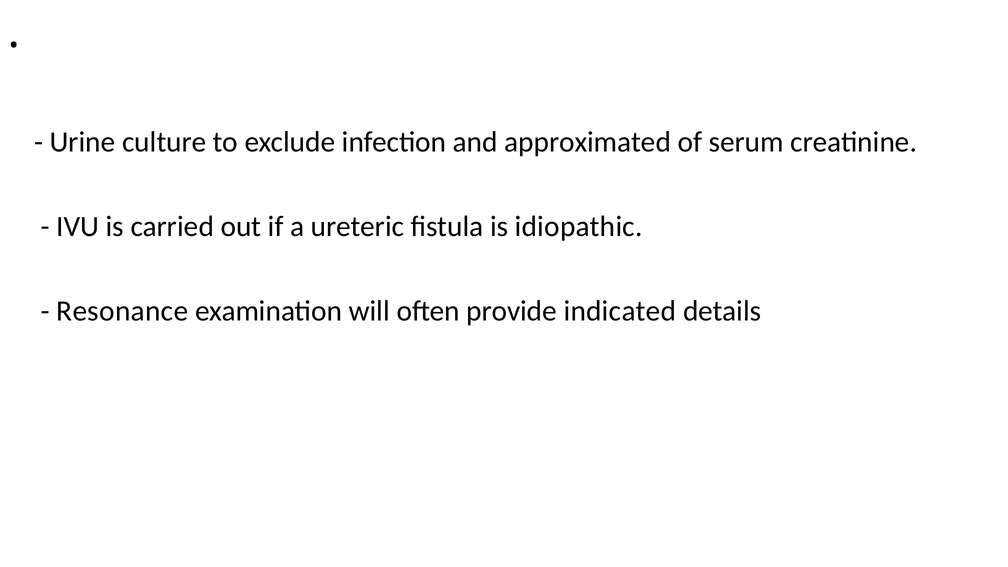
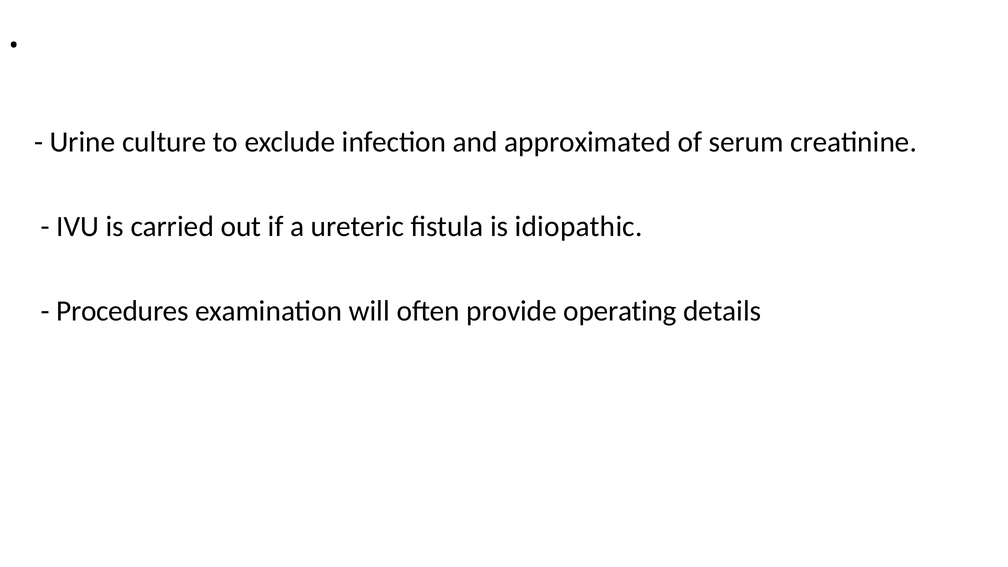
Resonance: Resonance -> Procedures (123, 311)
indicated: indicated -> operating (620, 311)
